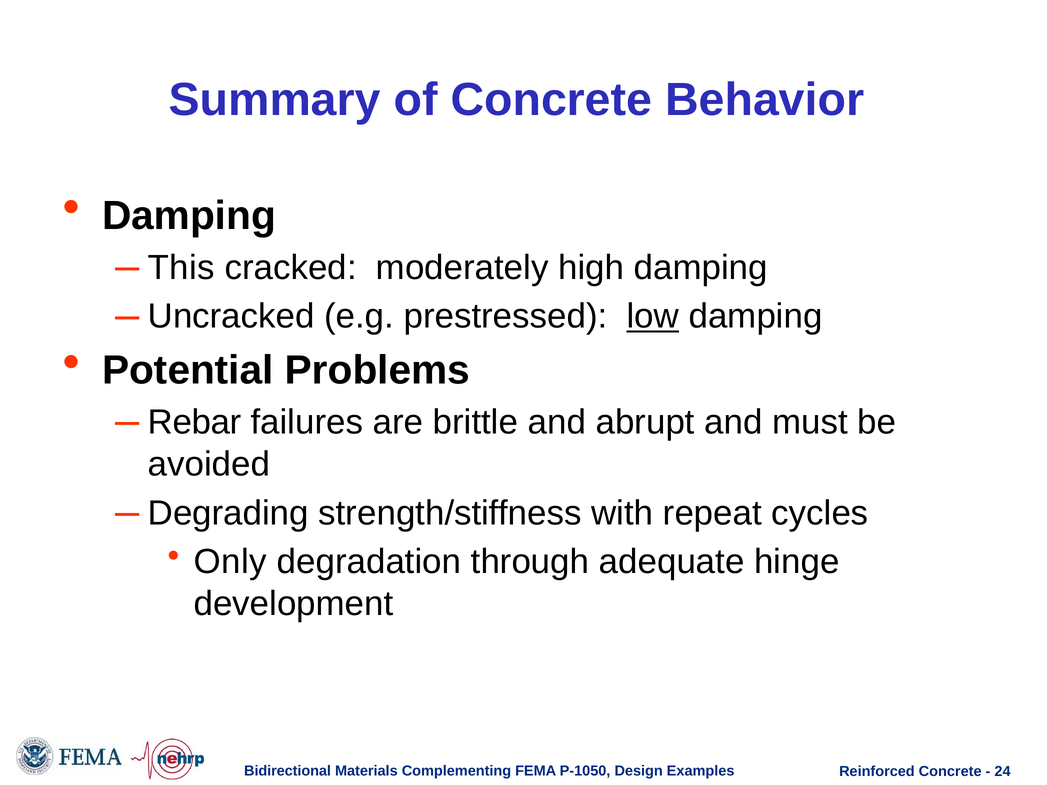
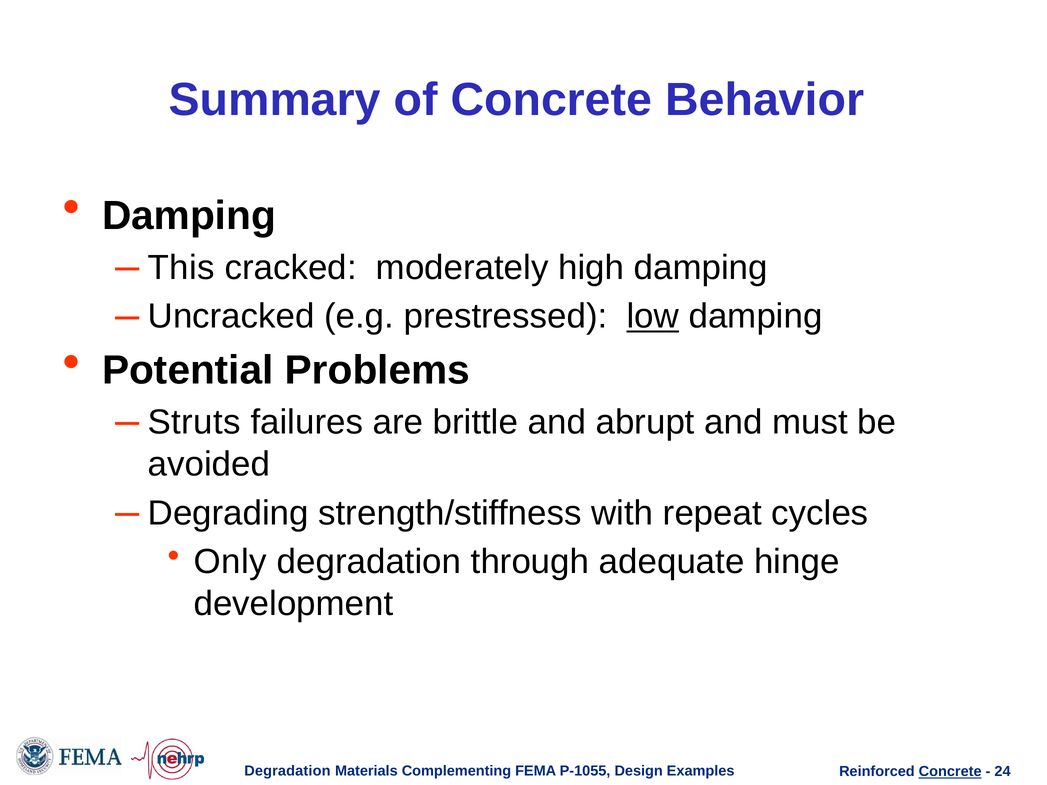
Rebar: Rebar -> Struts (194, 422)
Bidirectional: Bidirectional -> Degradation (287, 771)
P-1050: P-1050 -> P-1055 (585, 771)
Concrete underline: none -> present (950, 772)
